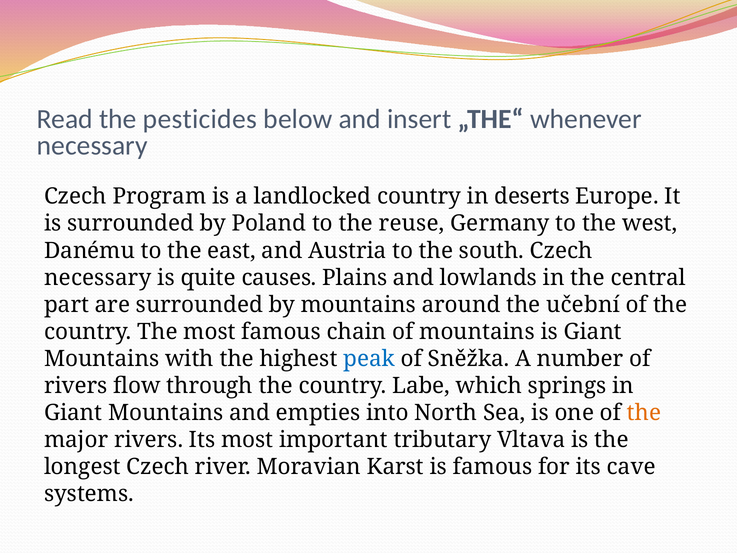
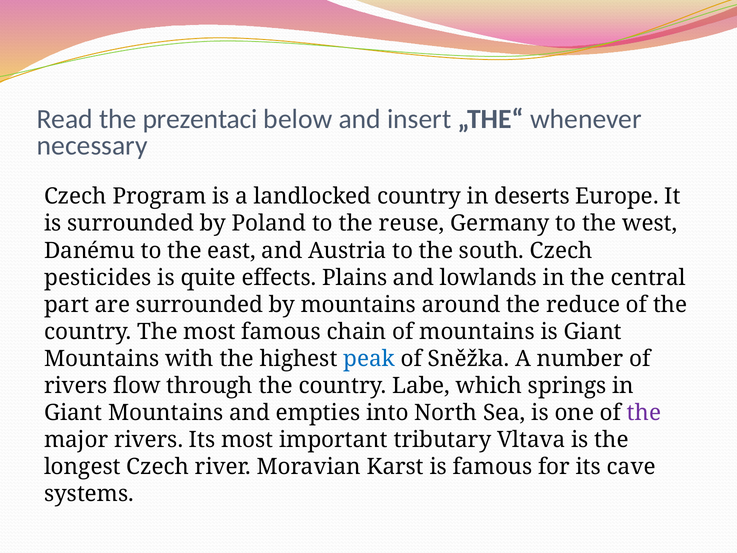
pesticides: pesticides -> prezentaci (200, 119)
necessary: necessary -> pesticides (98, 277)
causes: causes -> effects (279, 277)
učební: učební -> reduce (583, 304)
the colour: orange -> purple (644, 413)
